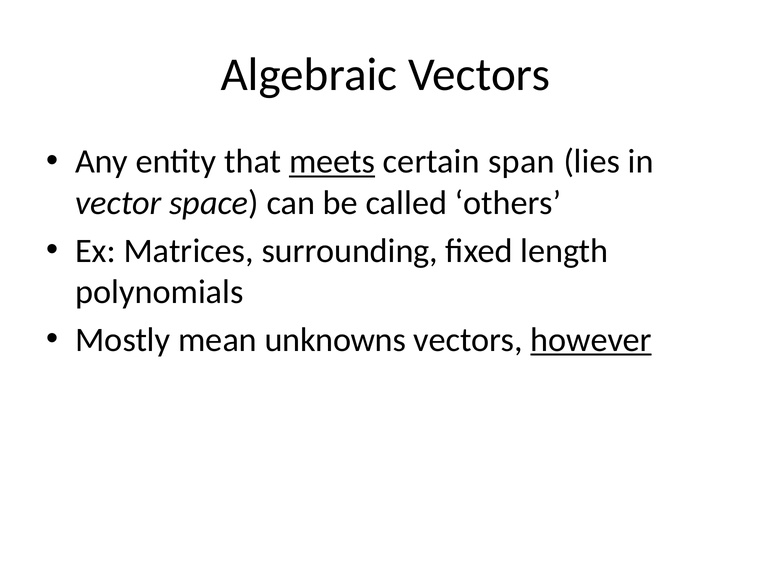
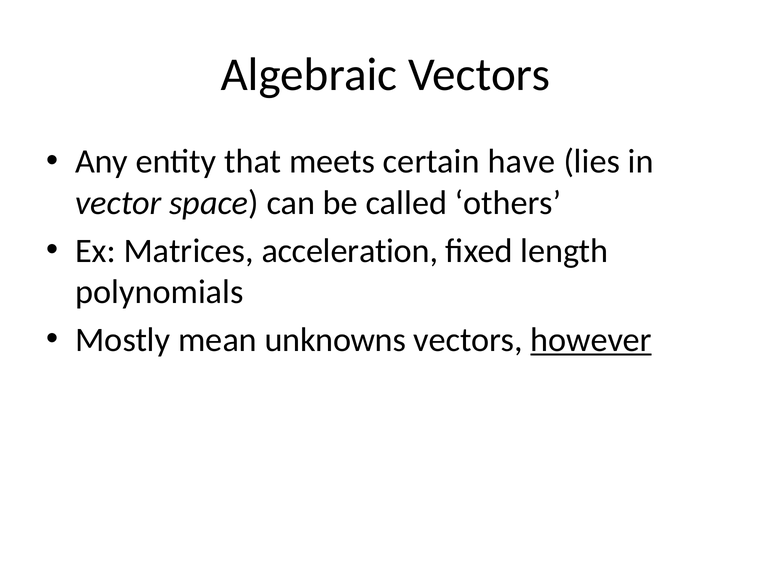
meets underline: present -> none (332, 162)
span: span -> have (522, 162)
surrounding: surrounding -> acceleration (350, 251)
